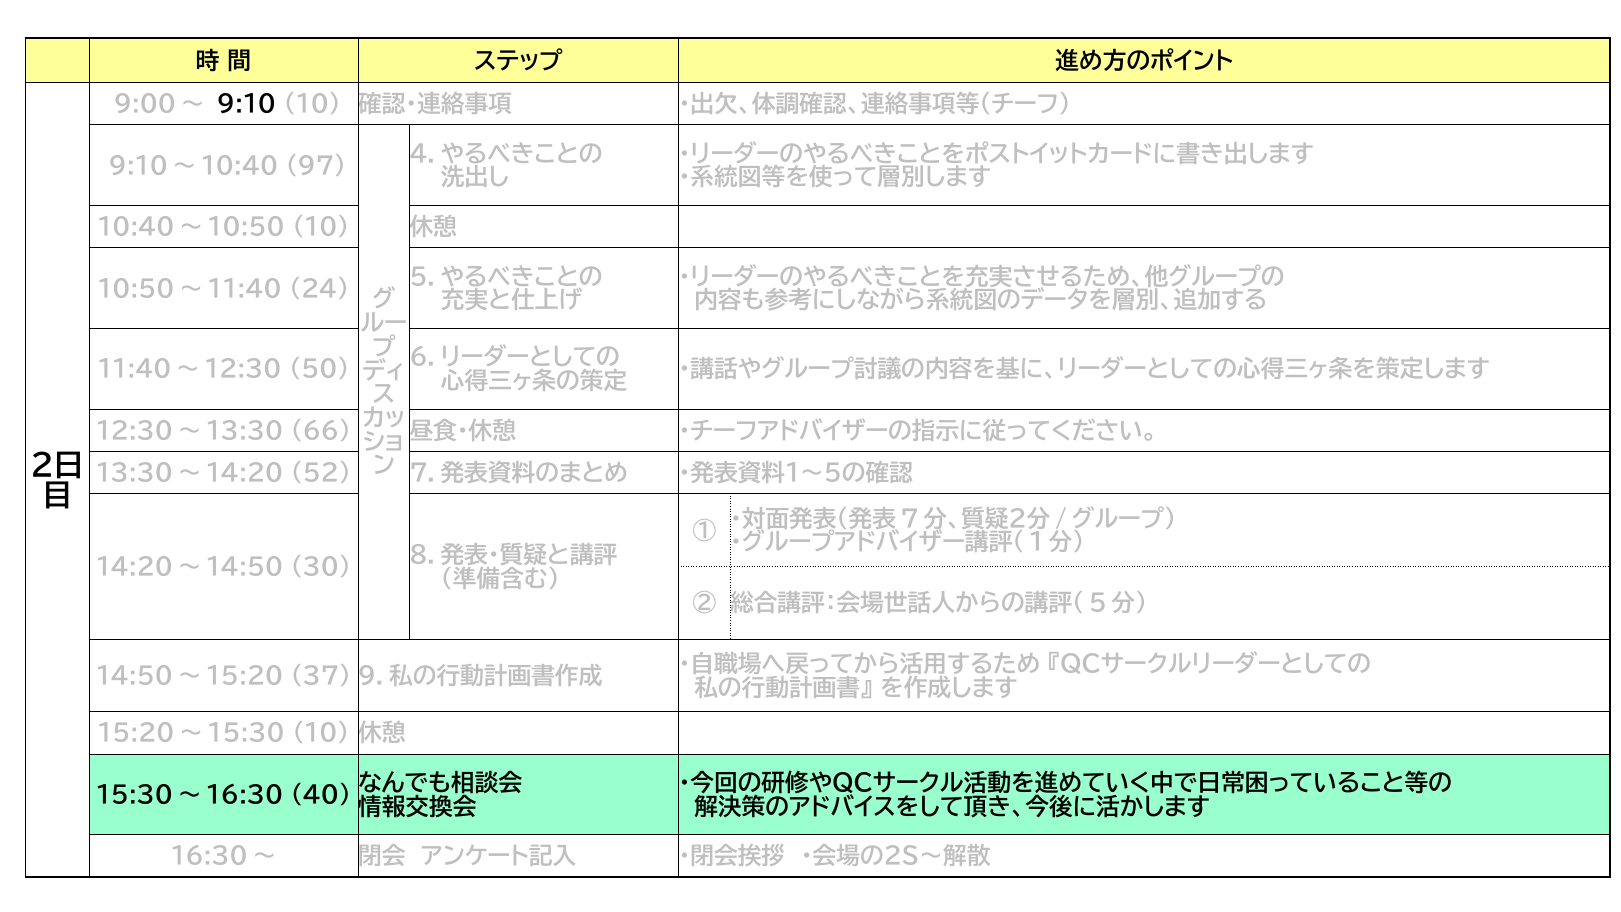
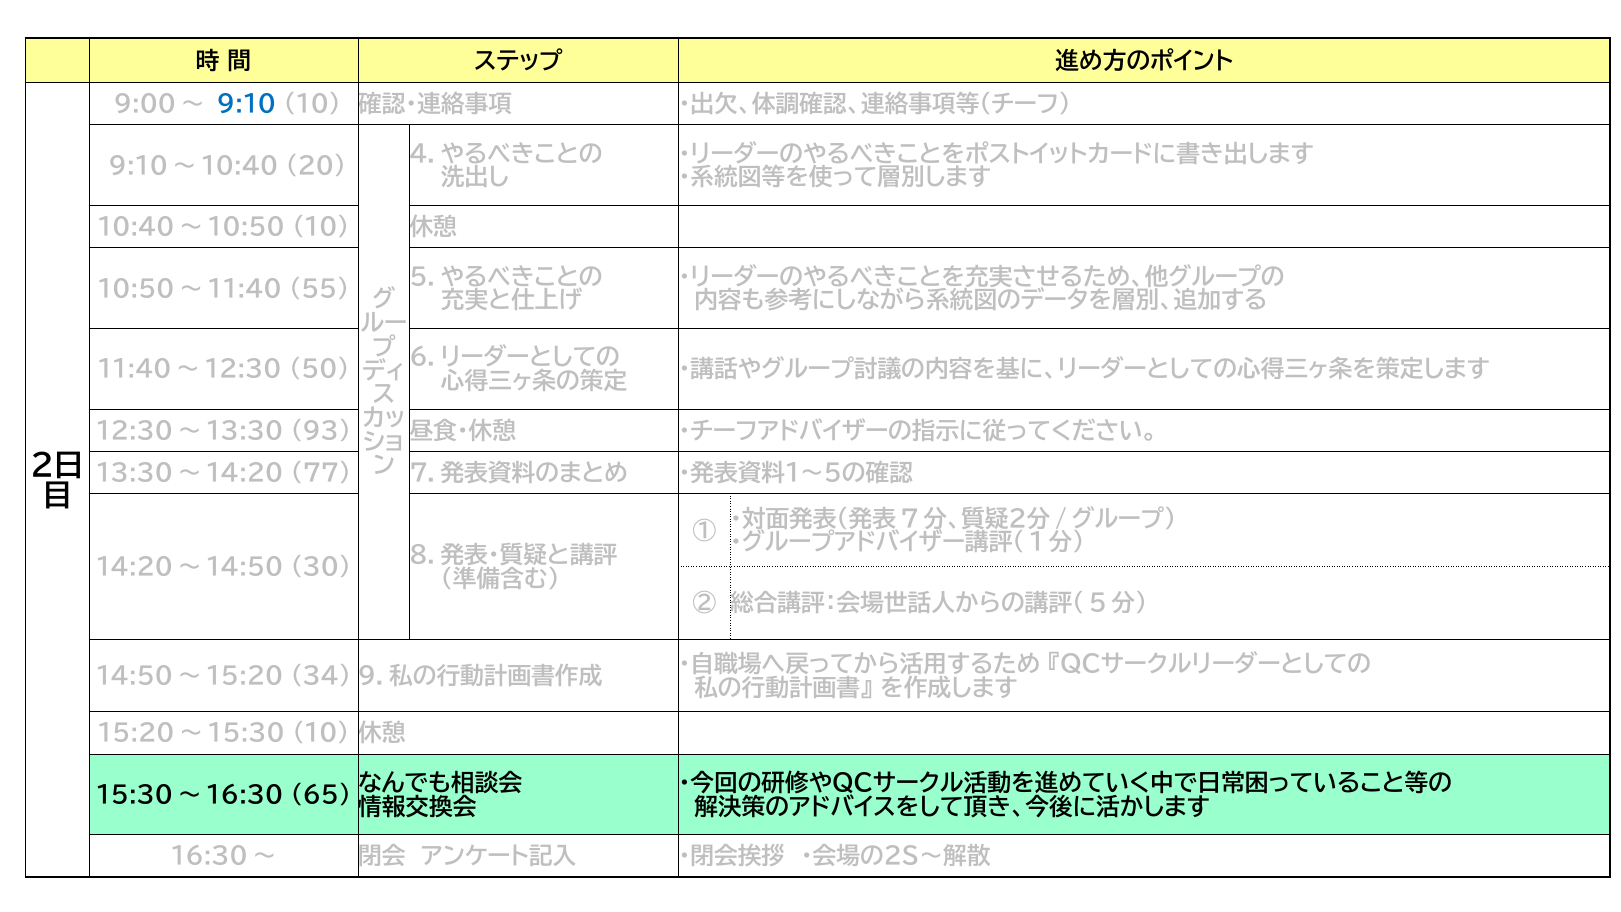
9:10 colour: black -> blue (247, 105)
97: 97 -> 20 (316, 166)
24: 24 -> 55 (319, 289)
66: 66 -> 93 (321, 431)
52: 52 -> 77 (321, 474)
37: 37 -> 34 (321, 676)
40: 40 -> 65 (321, 795)
